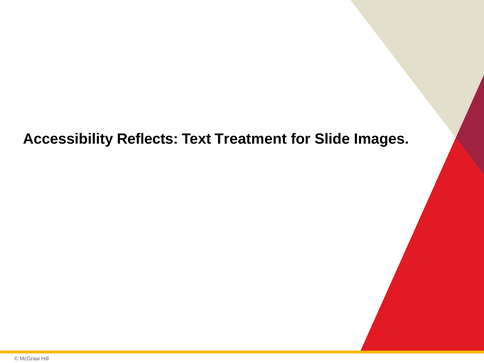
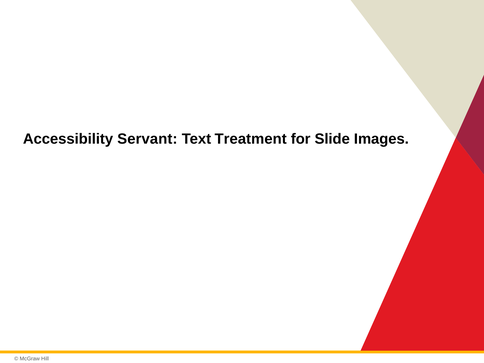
Reflects: Reflects -> Servant (147, 139)
